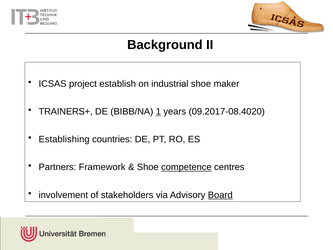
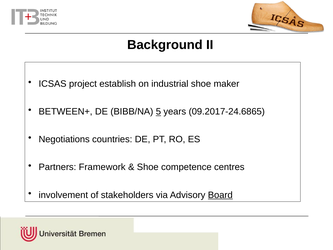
TRAINERS+: TRAINERS+ -> BETWEEN+ (66, 112)
1: 1 -> 5 (158, 112)
09.2017-08.4020: 09.2017-08.4020 -> 09.2017-24.6865 (227, 112)
Establishing: Establishing -> Negotiations (64, 139)
competence underline: present -> none (186, 167)
